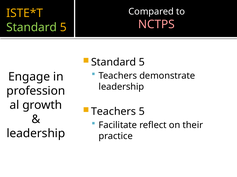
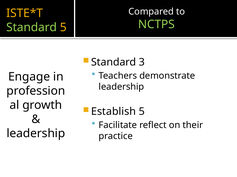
NCTPS colour: pink -> light green (156, 24)
5: 5 -> 3 (142, 62)
Teachers: Teachers -> Establish (114, 112)
